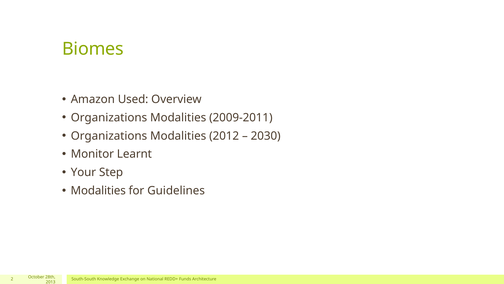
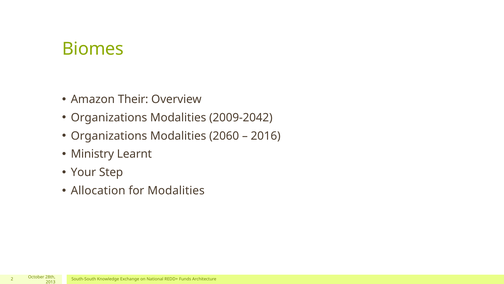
Used: Used -> Their (133, 99)
2009-2011: 2009-2011 -> 2009-2042 (241, 117)
2012: 2012 -> 2060 (224, 136)
2030: 2030 -> 2016 (266, 136)
Monitor: Monitor -> Ministry (92, 154)
Modalities: Modalities -> Allocation (98, 190)
for Guidelines: Guidelines -> Modalities (176, 190)
